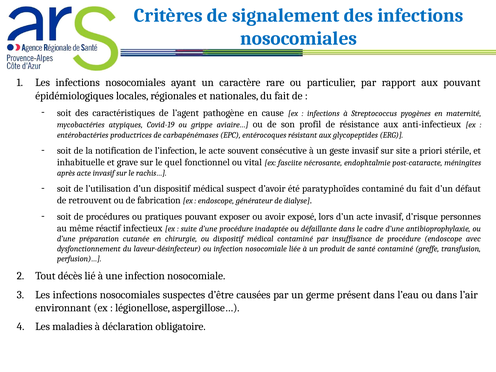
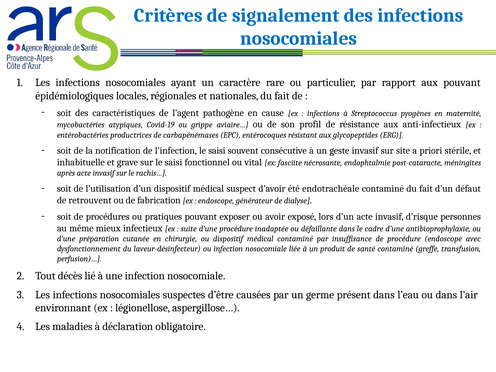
l’infection le acte: acte -> saisi (217, 151)
sur le quel: quel -> saisi (173, 162)
paratyphoïdes: paratyphoïdes -> endotrachéale (331, 189)
réactif: réactif -> mieux (108, 228)
